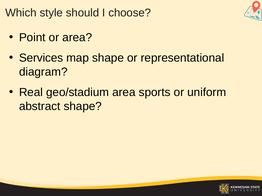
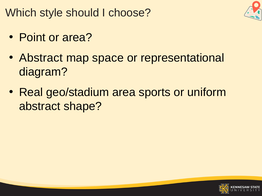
Services: Services -> Abstract (41, 58)
map shape: shape -> space (108, 58)
